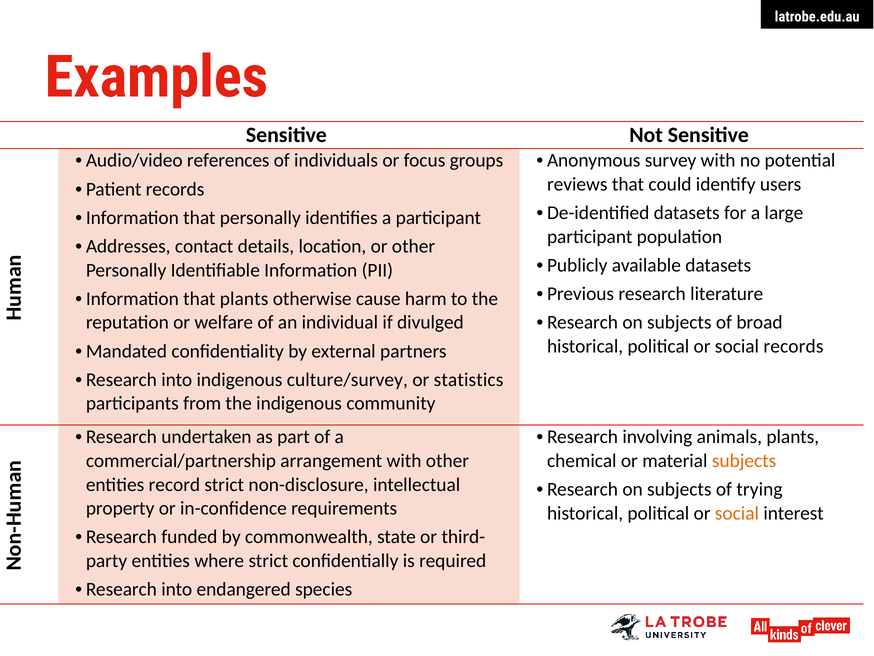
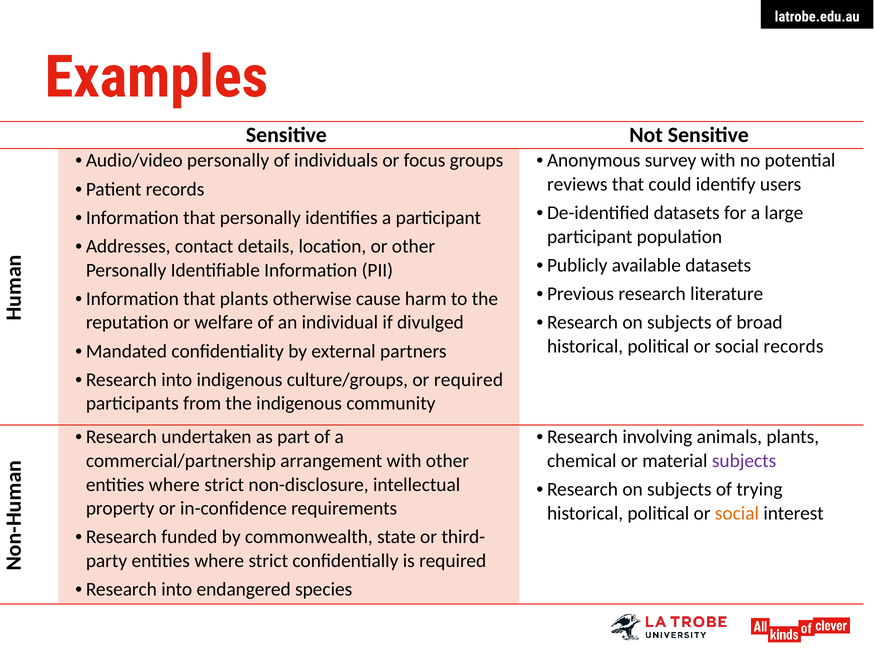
Audio/video references: references -> personally (228, 160)
culture/survey: culture/survey -> culture/groups (347, 379)
or statistics: statistics -> required (469, 379)
subjects colour: orange -> purple (744, 460)
record: record -> where (174, 484)
